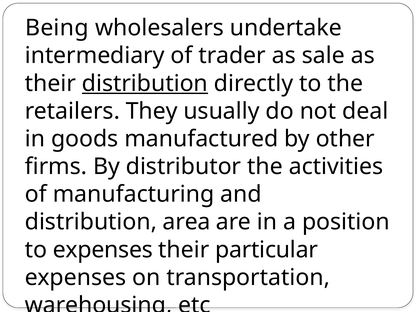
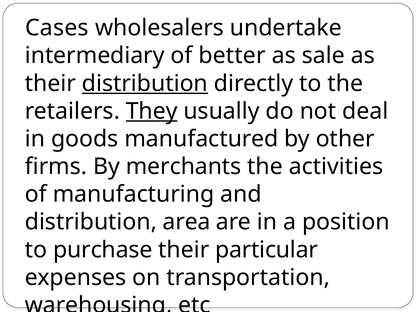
Being: Being -> Cases (57, 28)
trader: trader -> better (232, 56)
They underline: none -> present (152, 111)
distributor: distributor -> merchants (184, 167)
to expenses: expenses -> purchase (103, 250)
